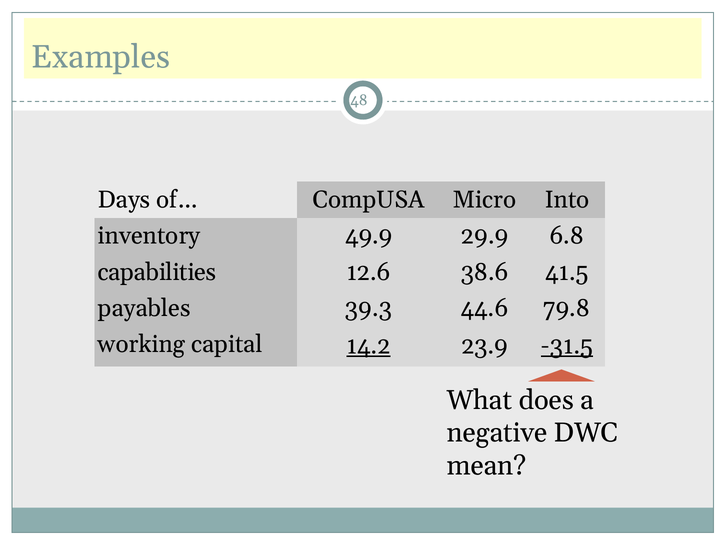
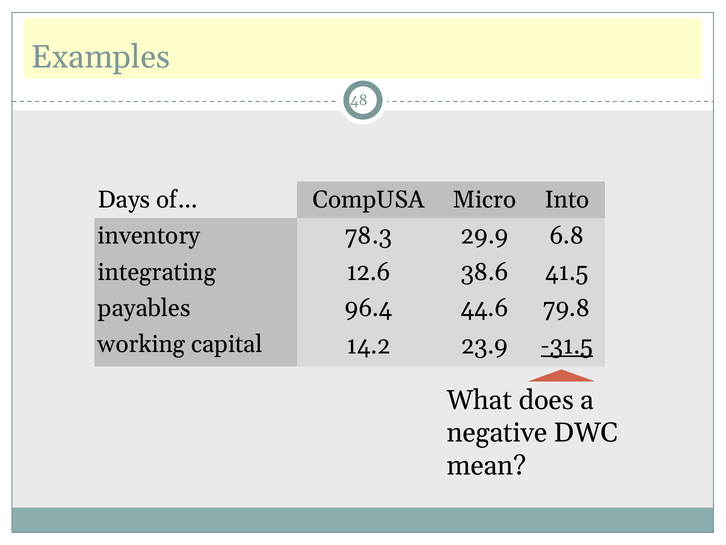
49.9: 49.9 -> 78.3 (369, 236)
capabilities: capabilities -> integrating (157, 272)
39.3: 39.3 -> 96.4 (369, 308)
14.2 underline: present -> none (369, 345)
